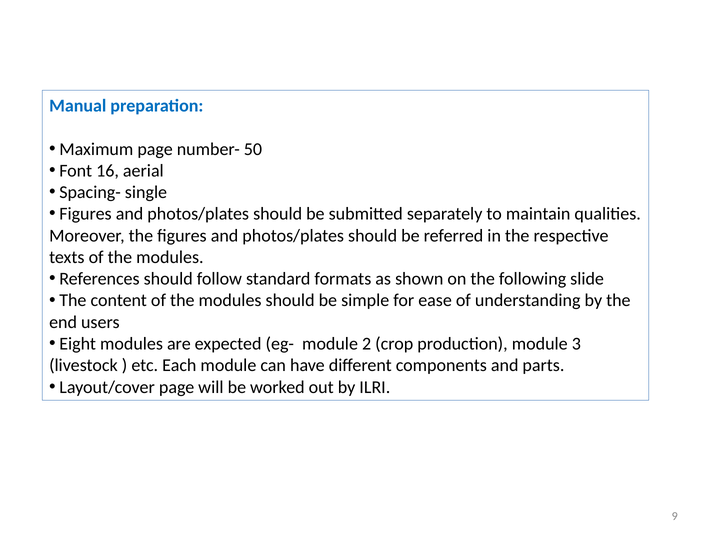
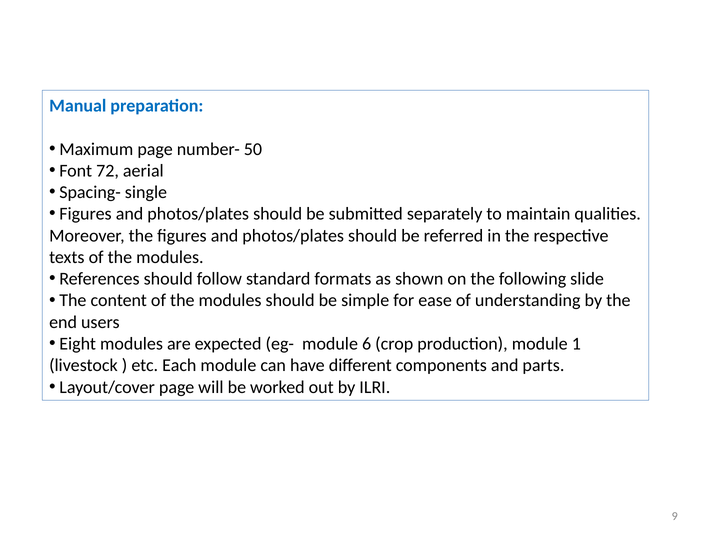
16: 16 -> 72 (108, 171)
2: 2 -> 6 (367, 344)
3: 3 -> 1 (576, 344)
